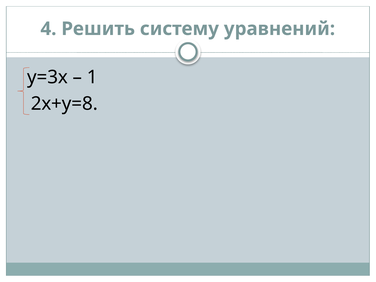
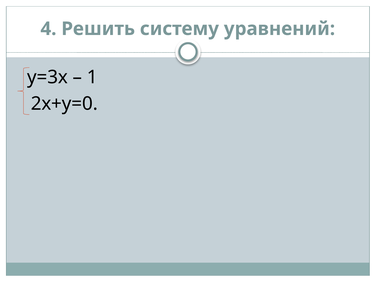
2х+у=8: 2х+у=8 -> 2х+у=0 (64, 104)
